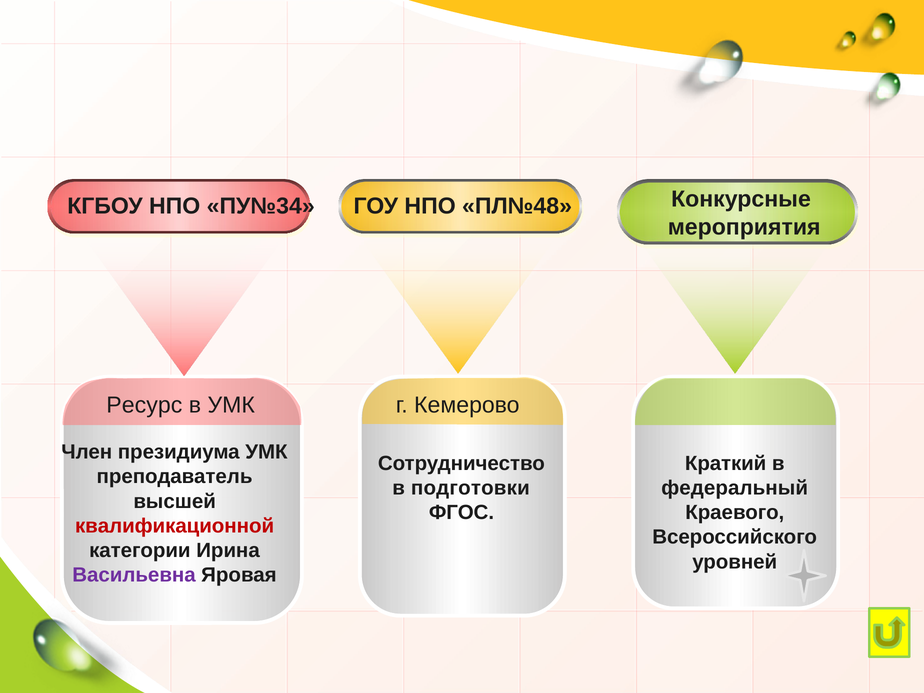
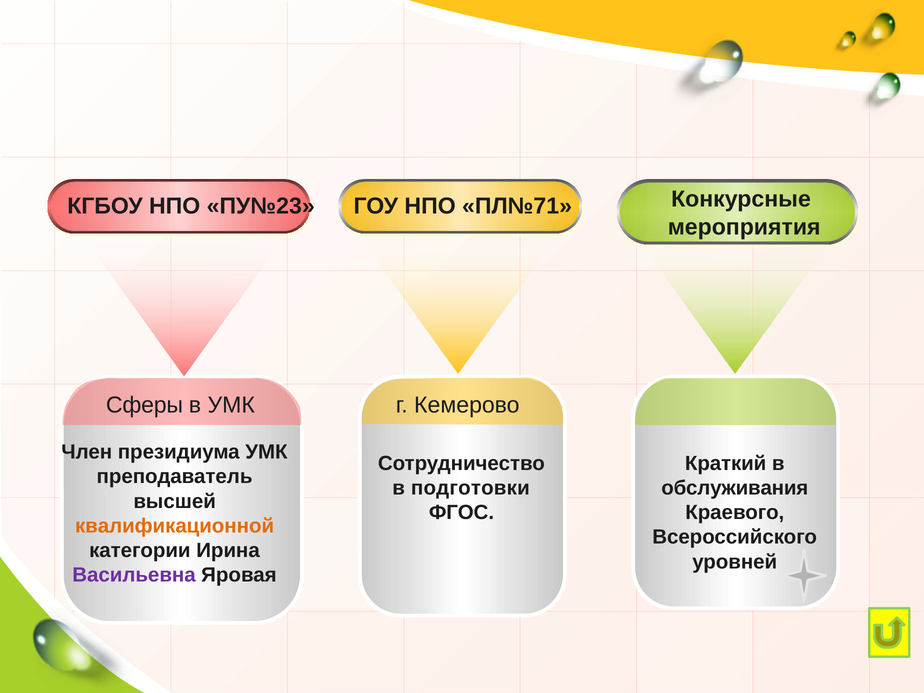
ПУ№34: ПУ№34 -> ПУ№23 (261, 206)
ПЛ№48: ПЛ№48 -> ПЛ№71 (517, 206)
Ресурс: Ресурс -> Сферы (144, 405)
федеральный: федеральный -> обслуживания (735, 488)
квалификационной colour: red -> orange (175, 526)
